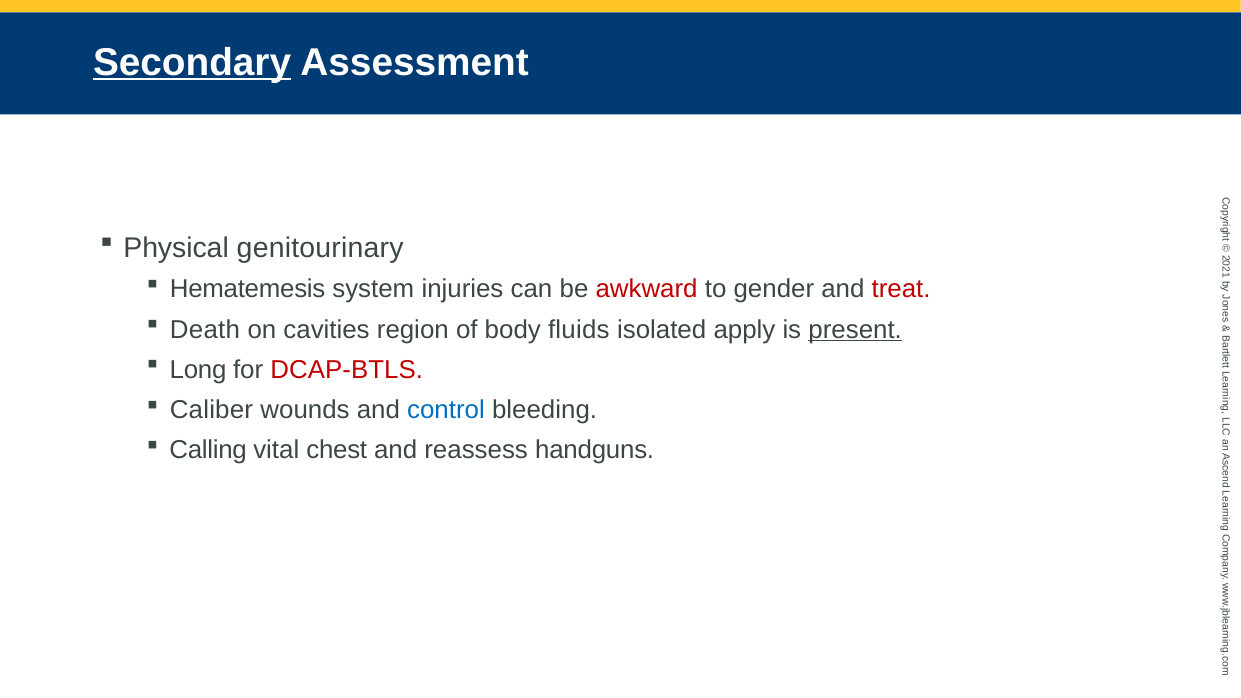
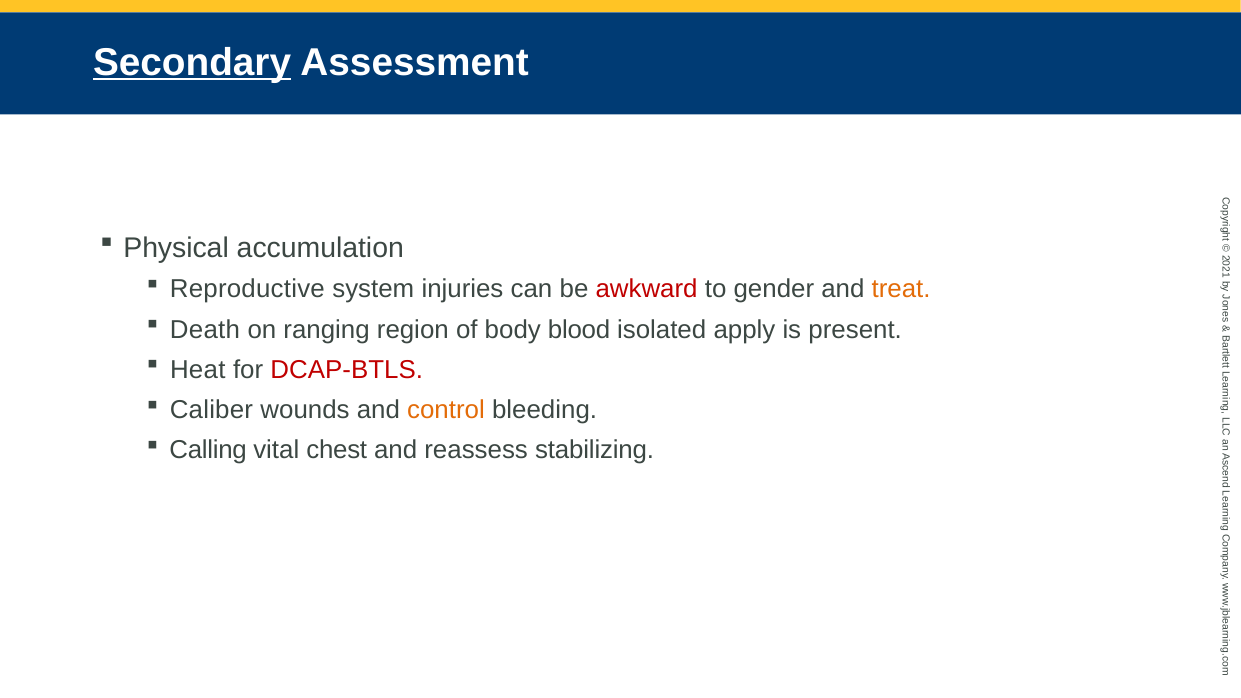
genitourinary: genitourinary -> accumulation (320, 248)
Hematemesis: Hematemesis -> Reproductive (247, 289)
treat colour: red -> orange (901, 289)
cavities: cavities -> ranging (327, 330)
fluids: fluids -> blood (579, 330)
present underline: present -> none (855, 330)
Long: Long -> Heat (198, 370)
control colour: blue -> orange (446, 410)
handguns: handguns -> stabilizing (595, 450)
